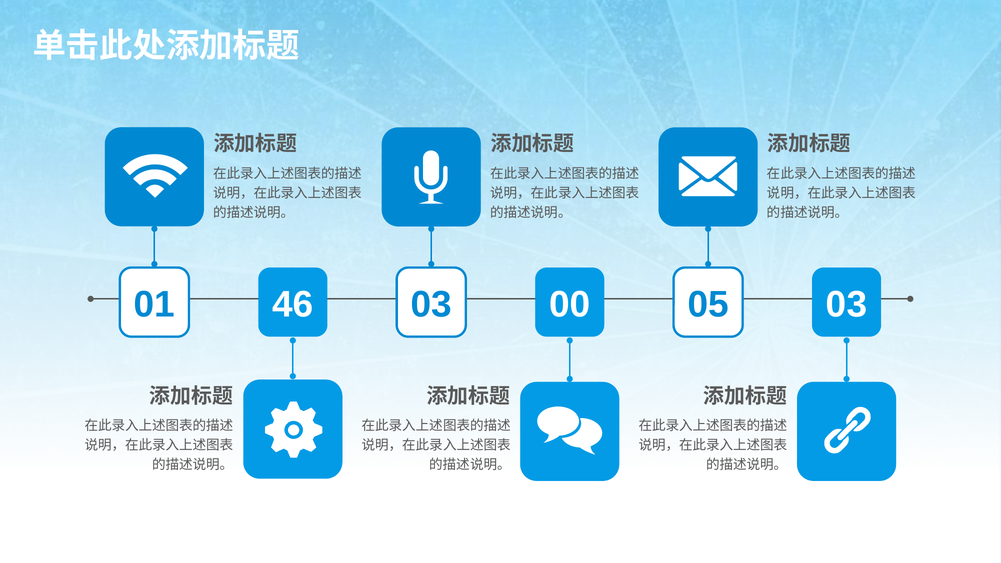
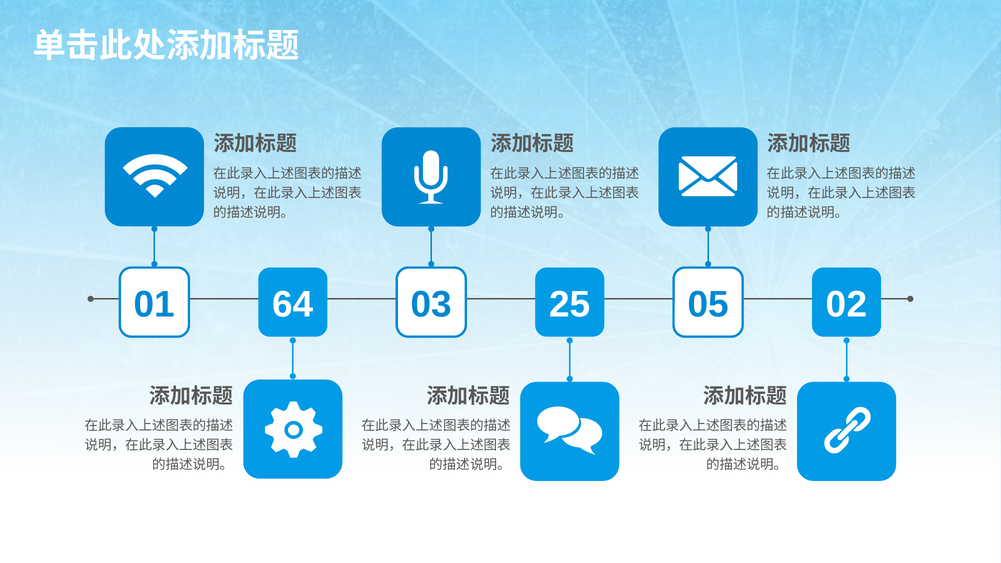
46: 46 -> 64 (293, 305)
00: 00 -> 25 (570, 305)
05 03: 03 -> 02 (847, 305)
